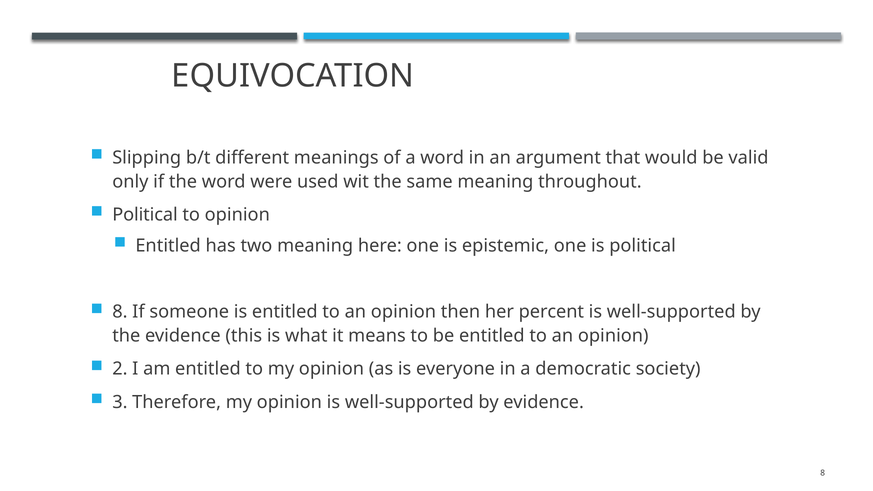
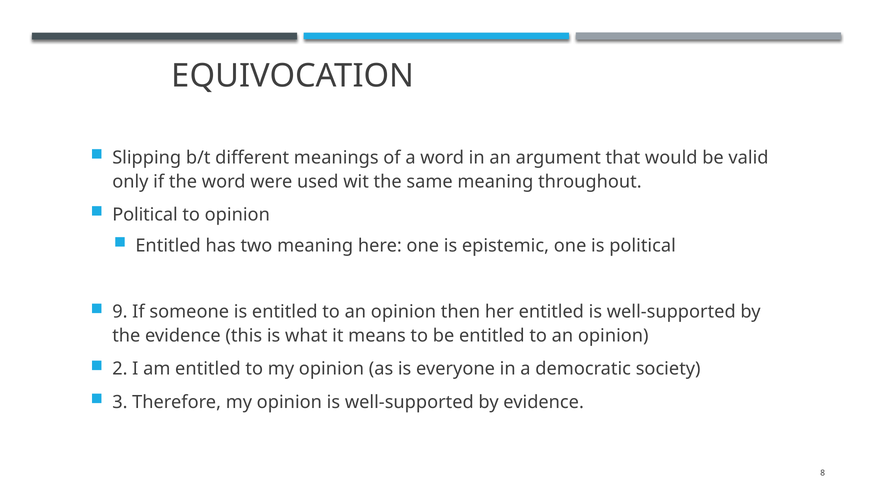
8: 8 -> 9 (120, 312)
her percent: percent -> entitled (551, 312)
